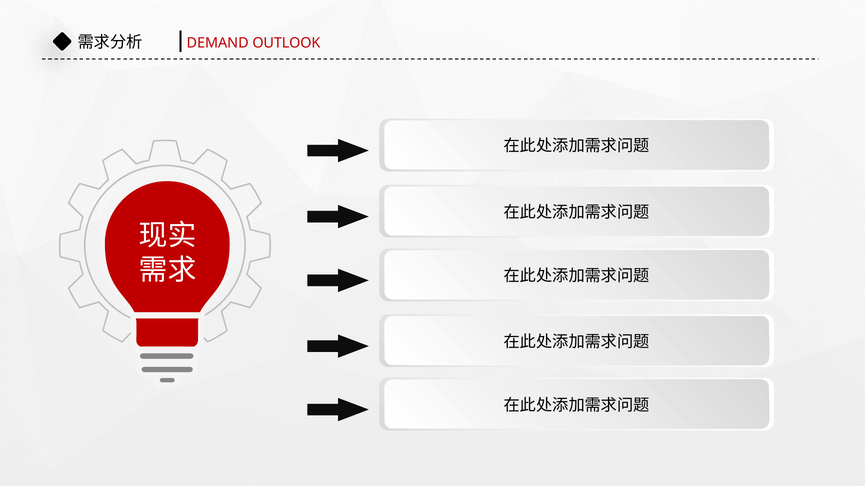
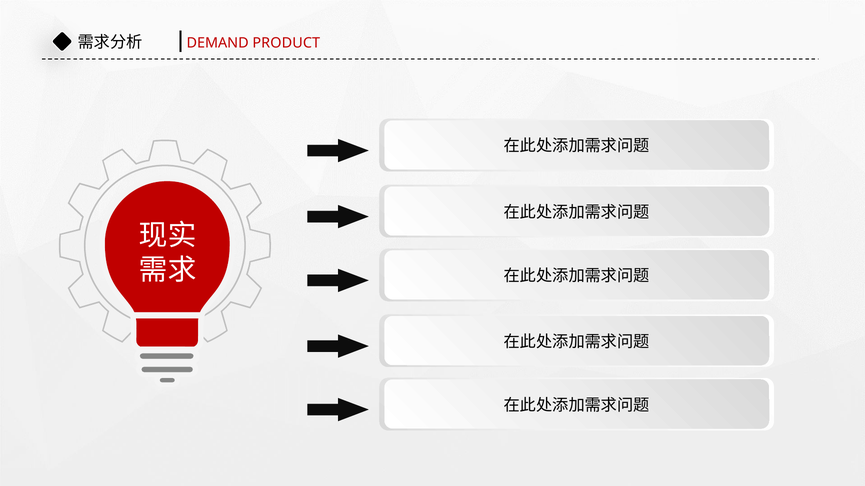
OUTLOOK: OUTLOOK -> PRODUCT (286, 43)
